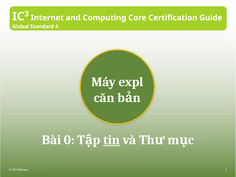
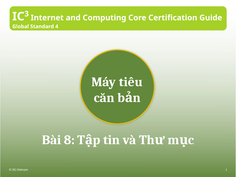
expl: expl -> tiêu (131, 82)
0: 0 -> 8 (69, 140)
tin underline: present -> none (112, 140)
